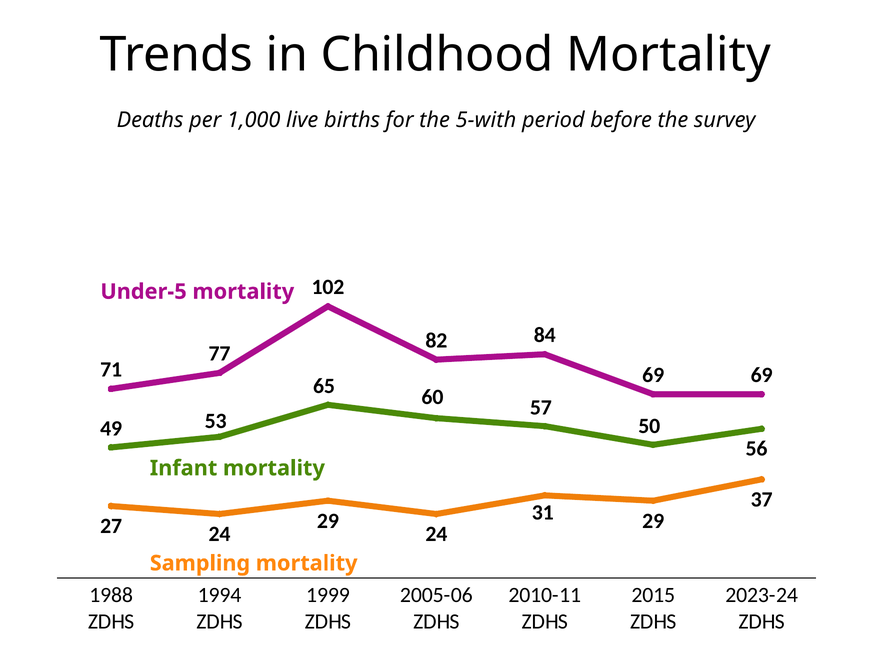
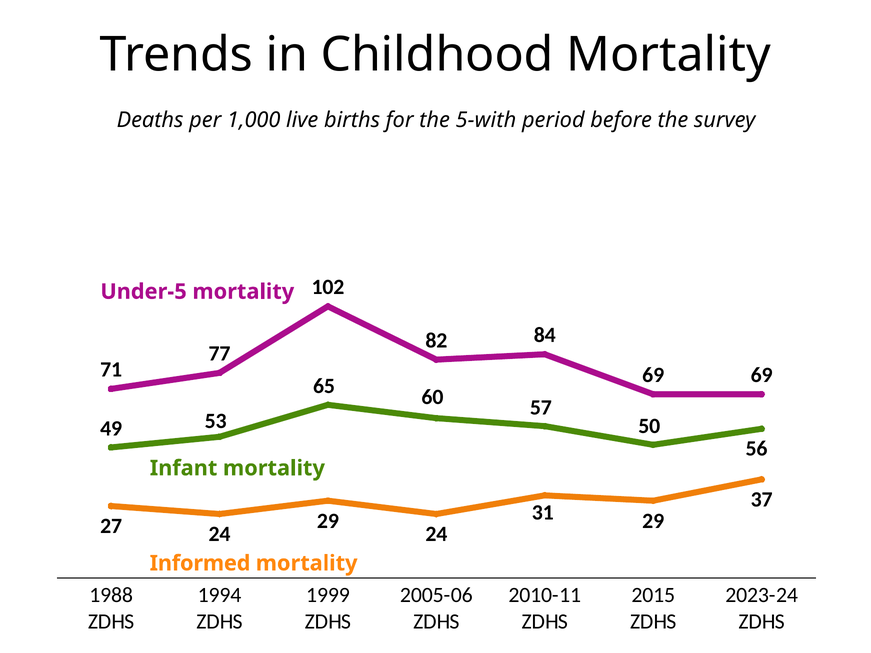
Sampling: Sampling -> Informed (200, 563)
